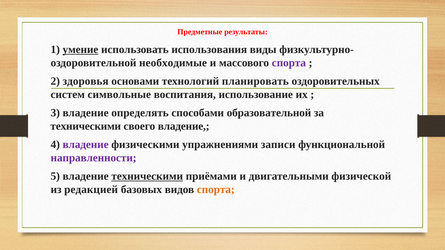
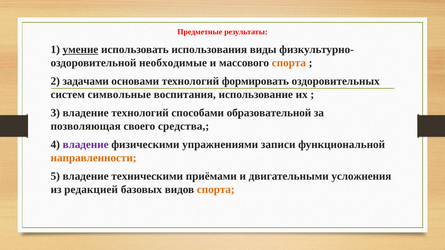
спорта colour: purple -> orange (289, 63)
здоровья: здоровья -> задачами (86, 81)
планировать: планировать -> формировать (255, 81)
владение определять: определять -> технологий (140, 113)
техническими: техническими -> позволяющая (86, 126)
своего владение: владение -> средства (184, 126)
направленности colour: purple -> orange (94, 158)
техническими underline: present -> none (147, 176)
физической: физической -> усложнения (361, 176)
